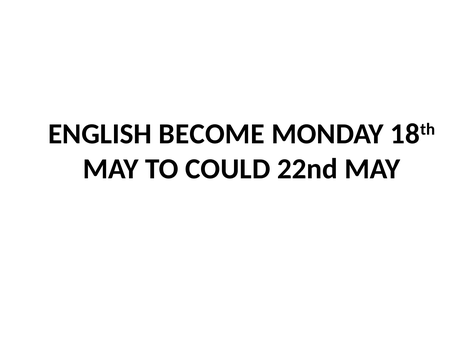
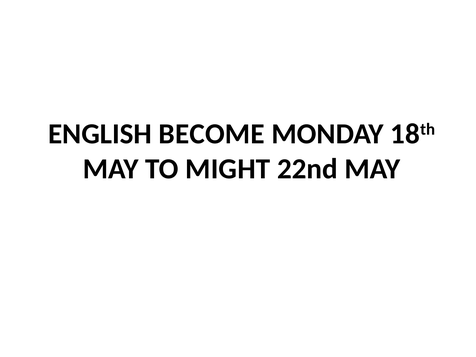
COULD: COULD -> MIGHT (228, 169)
